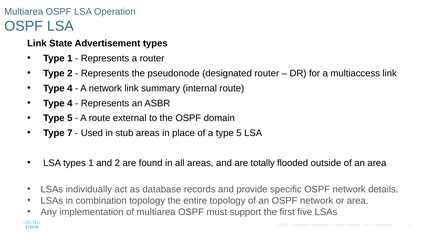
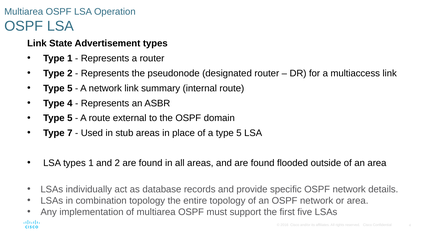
4: 4 -> 5 (70, 88)
and are totally: totally -> found (263, 163)
